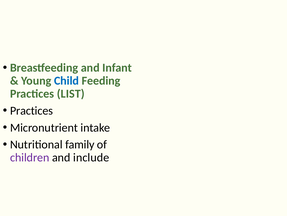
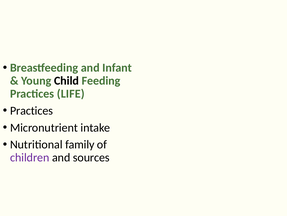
Child colour: blue -> black (67, 81)
LIST: LIST -> LIFE (71, 93)
include: include -> sources (91, 157)
